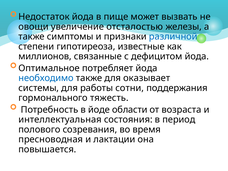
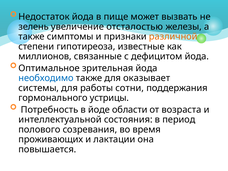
овощи: овощи -> зелень (34, 27)
различной colour: blue -> orange (173, 37)
потребляет: потребляет -> зрительная (108, 68)
тяжесть: тяжесть -> устрицы (109, 98)
интеллектуальная: интеллектуальная -> интеллектуальной (60, 120)
пресноводная: пресноводная -> проживающих (51, 139)
